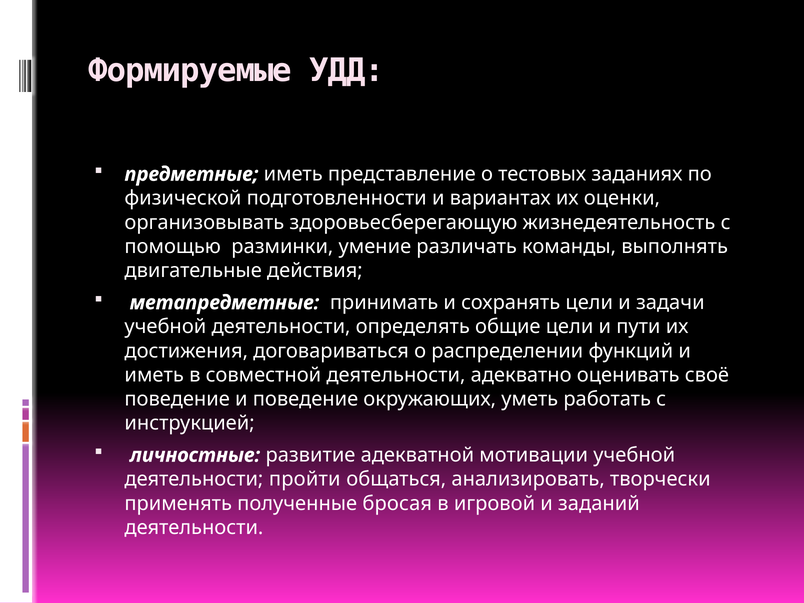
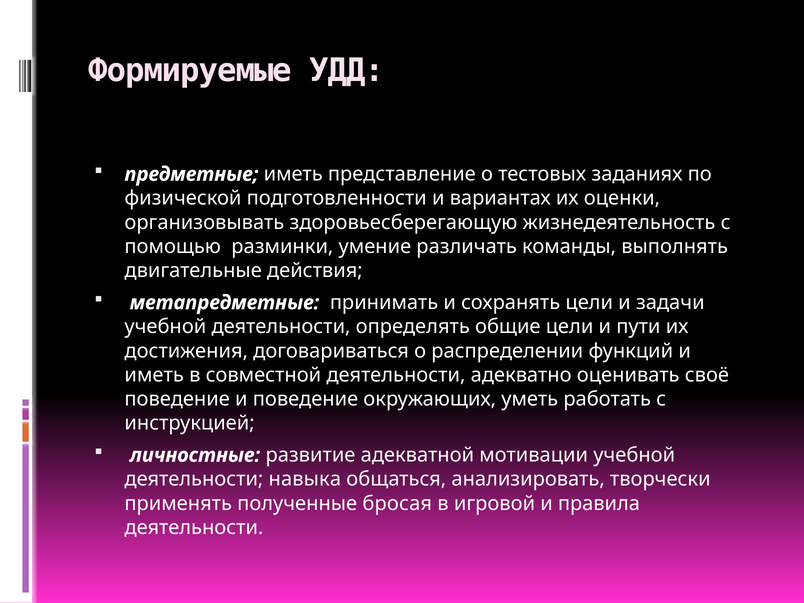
пройти: пройти -> навыка (305, 479)
заданий: заданий -> правила (599, 503)
